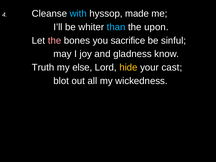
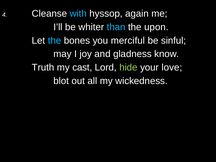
made: made -> again (137, 14)
the colour: pink -> light blue (55, 41)
sacrifice: sacrifice -> merciful (128, 41)
else: else -> cast (82, 67)
hide colour: yellow -> light green (128, 67)
cast: cast -> love (172, 67)
